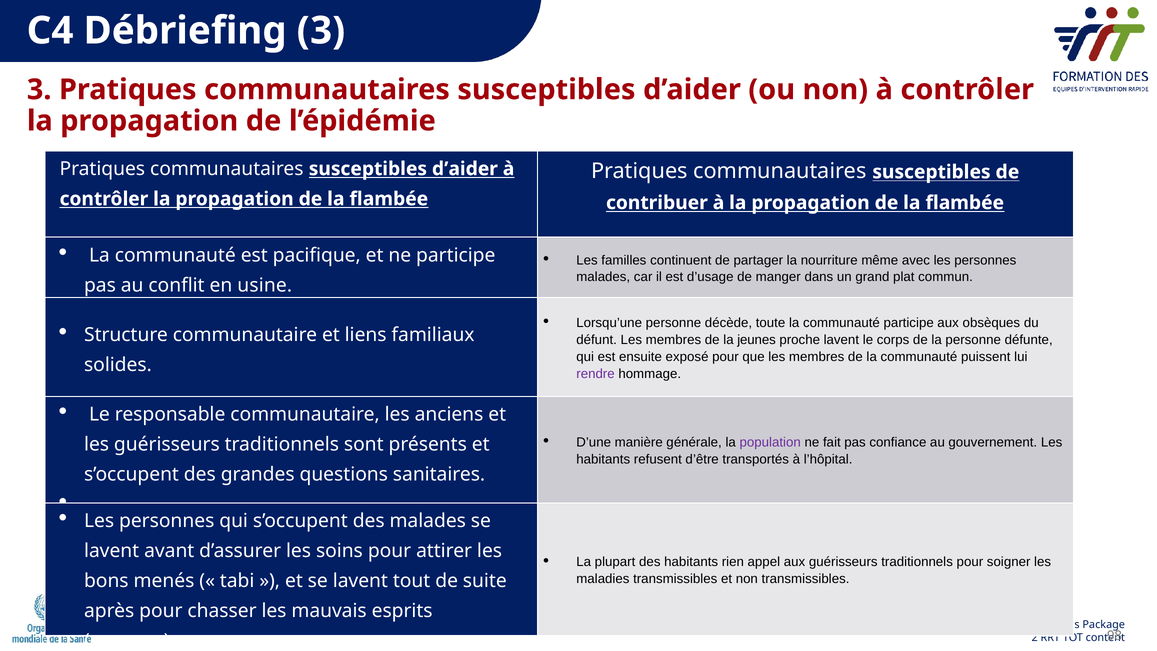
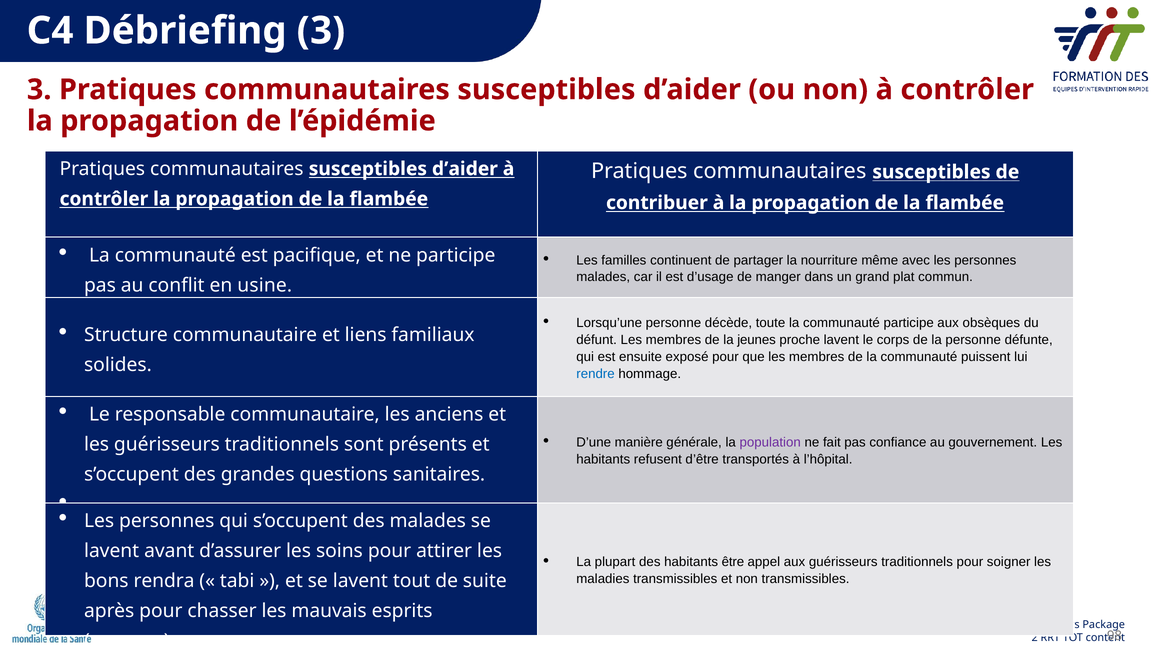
rendre colour: purple -> blue (596, 374)
rien: rien -> être (733, 562)
menés: menés -> rendra (164, 581)
